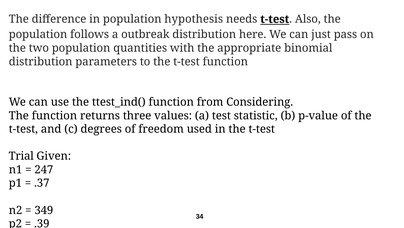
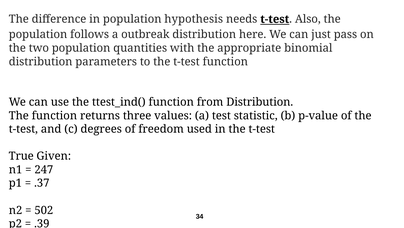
from Considering: Considering -> Distribution (260, 102)
Trial: Trial -> True (21, 156)
349: 349 -> 502 (44, 210)
